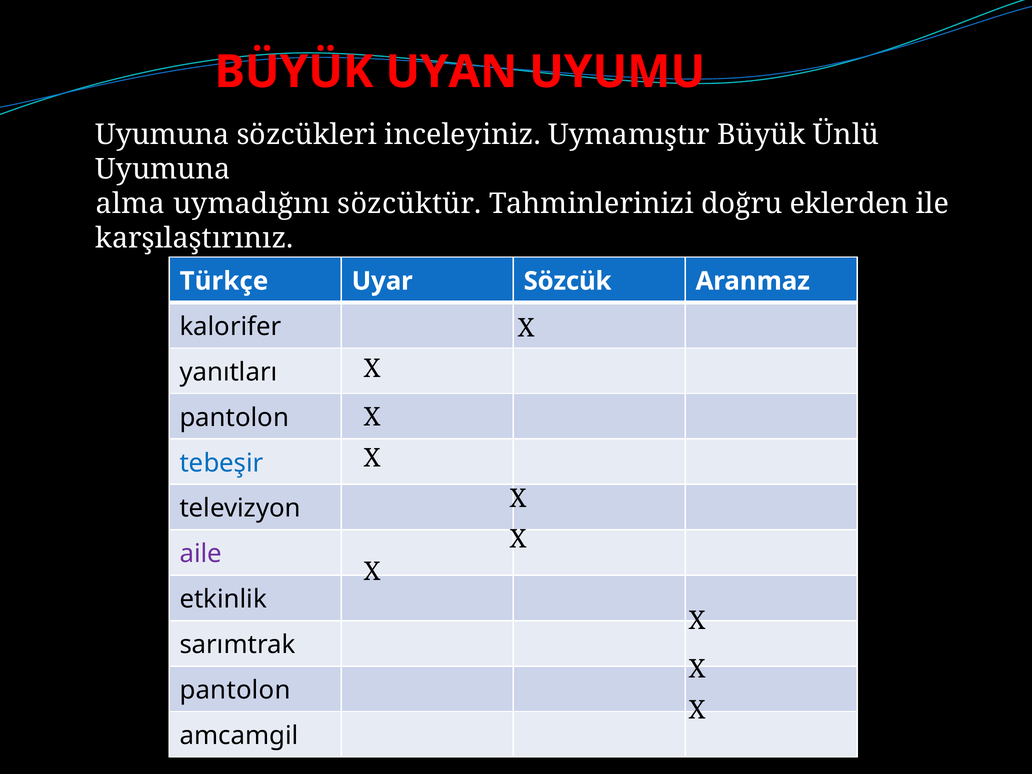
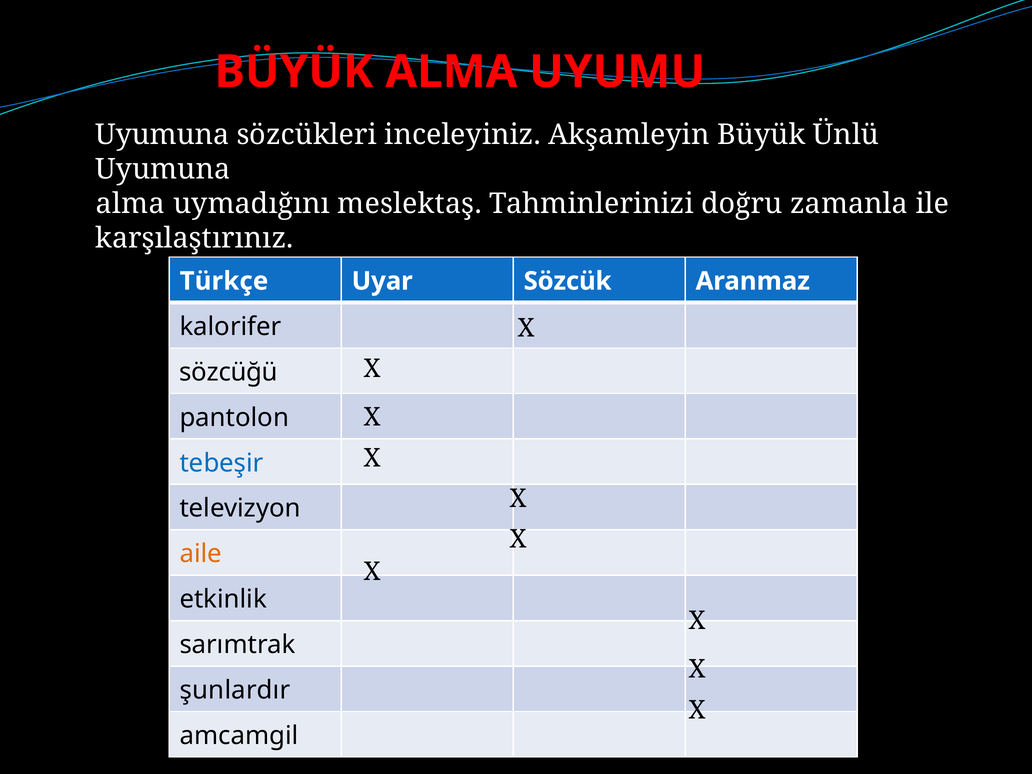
BÜYÜK UYAN: UYAN -> ALMA (451, 72)
Uymamıştır: Uymamıştır -> Akşamleyin (629, 135)
sözcüktür: sözcüktür -> meslektaş (410, 204)
eklerden: eklerden -> zamanla (849, 204)
yanıtları: yanıtları -> sözcüğü (229, 372)
aile colour: purple -> orange (201, 554)
pantolon: pantolon -> şunlardır (235, 690)
